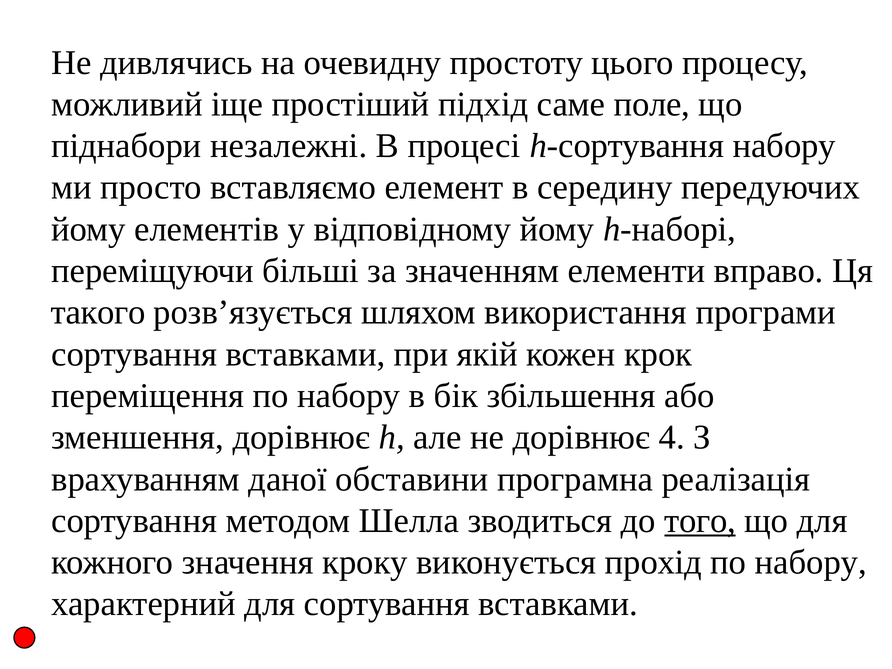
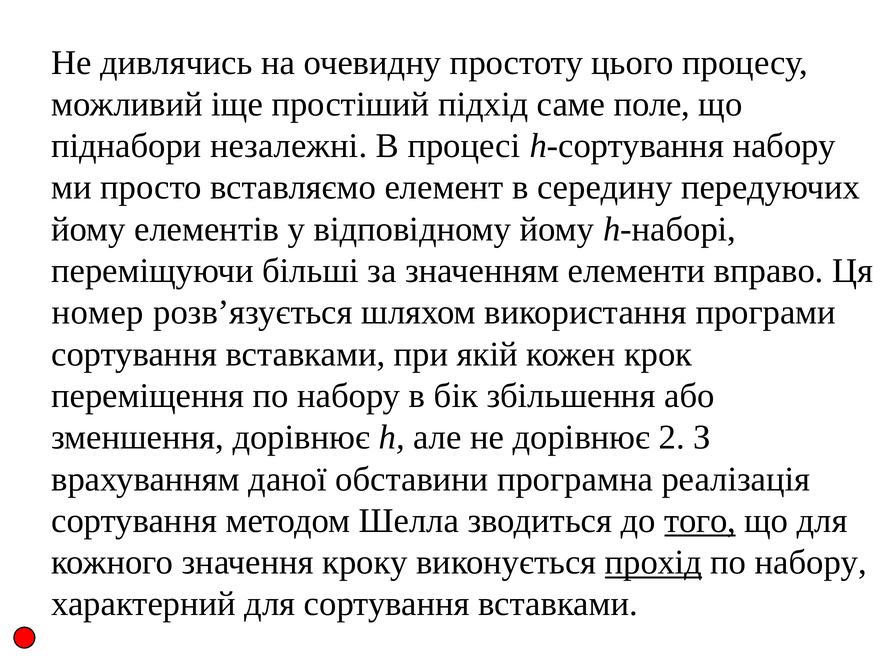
такого: такого -> номер (98, 312)
4: 4 -> 2 (672, 437)
прохід underline: none -> present (653, 562)
